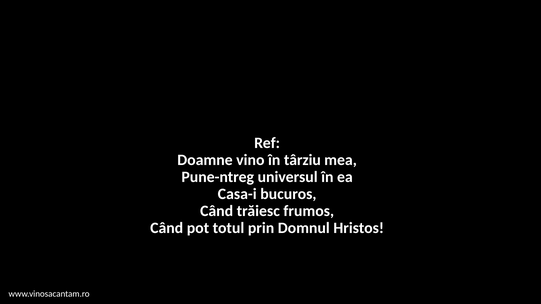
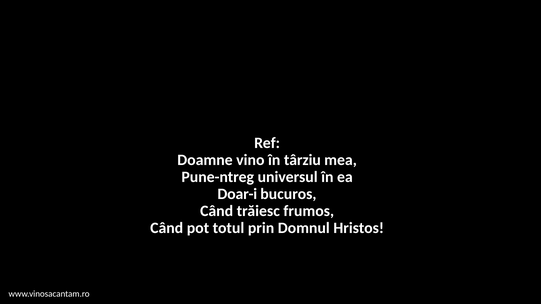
Casa-i: Casa-i -> Doar-i (237, 194)
